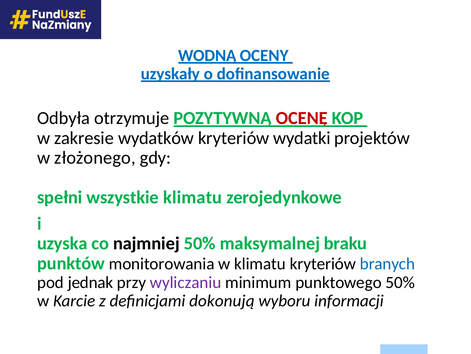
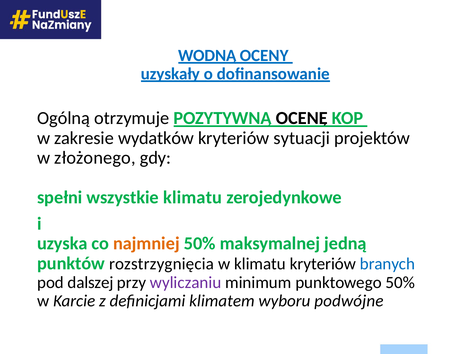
Odbyła: Odbyła -> Ogólną (64, 118)
OCENĘ colour: red -> black (302, 118)
wydatki: wydatki -> sytuacji (302, 138)
najmniej colour: black -> orange (146, 243)
braku: braku -> jedną (345, 243)
monitorowania: monitorowania -> rozstrzygnięcia (162, 263)
jednak: jednak -> dalszej (91, 282)
dokonują: dokonują -> klimatem (222, 300)
informacji: informacji -> podwójne (349, 300)
